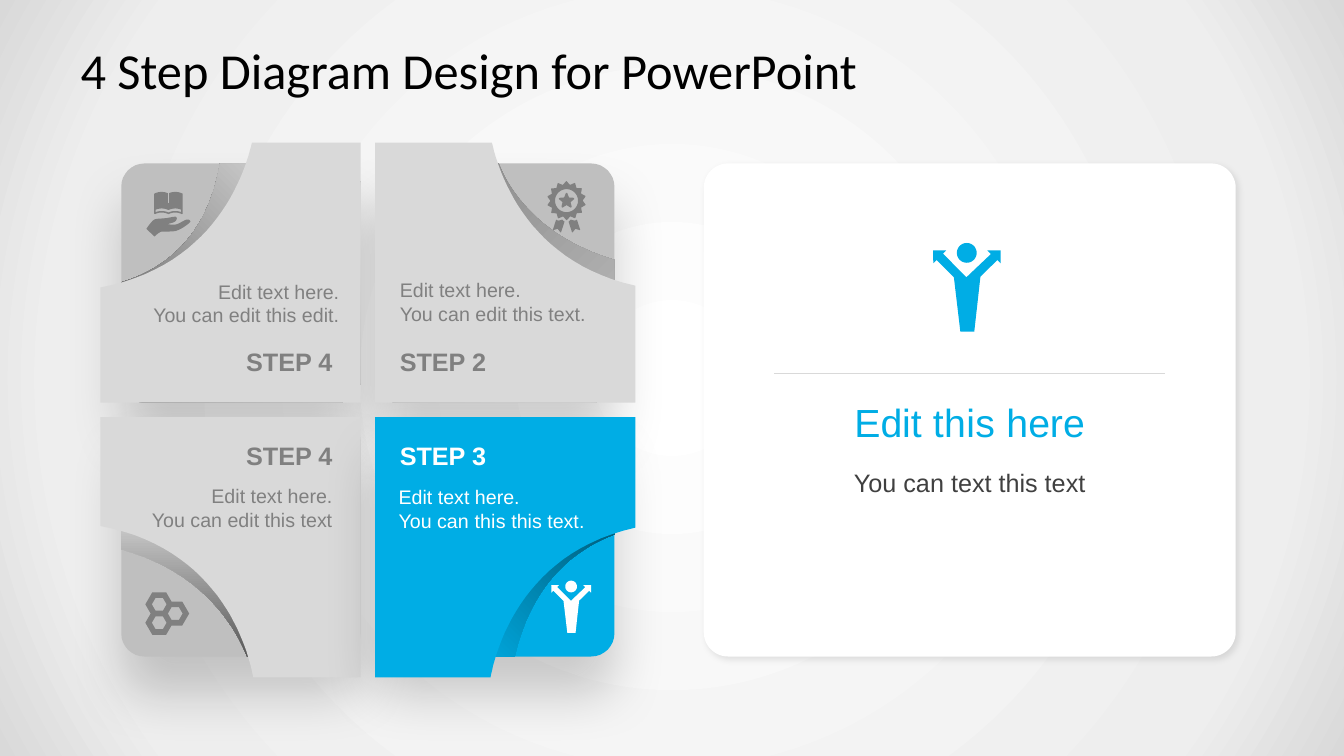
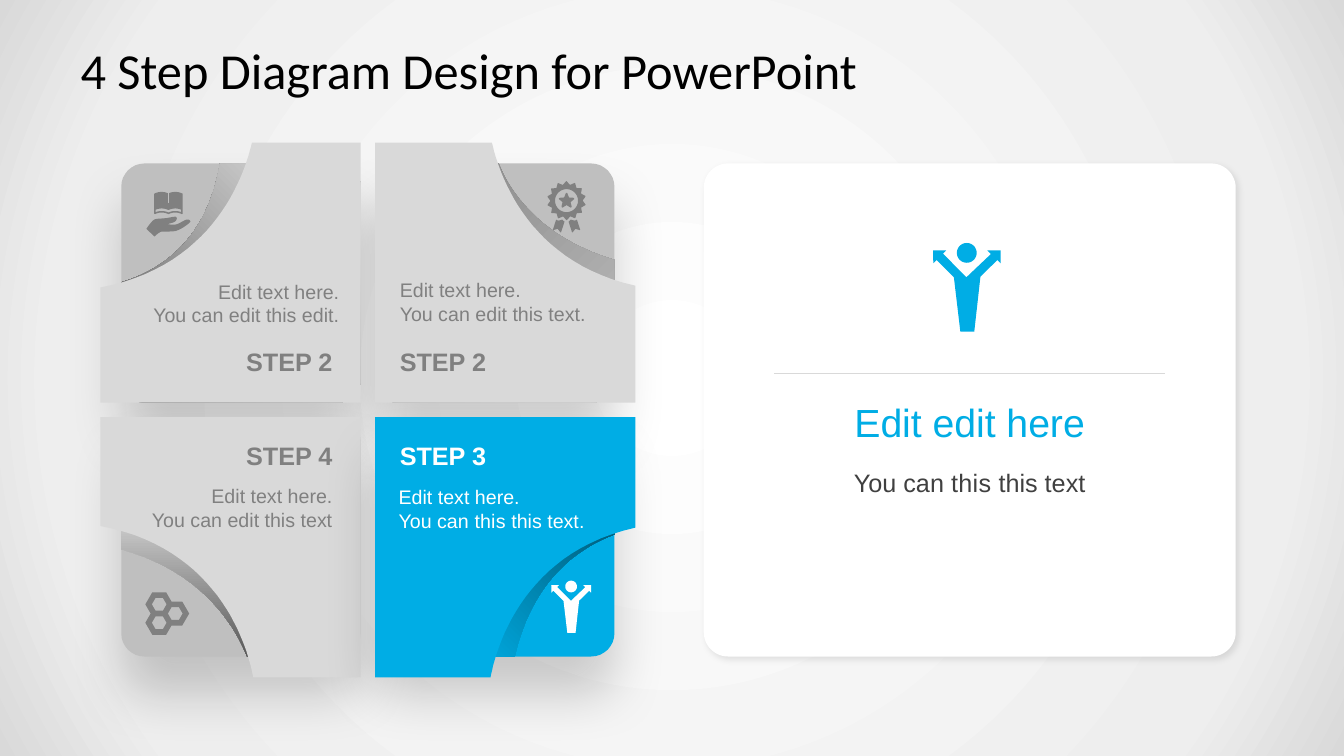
4: 4 -> 2 (325, 363)
this: this -> edit (964, 425)
text: text -> this (971, 485)
